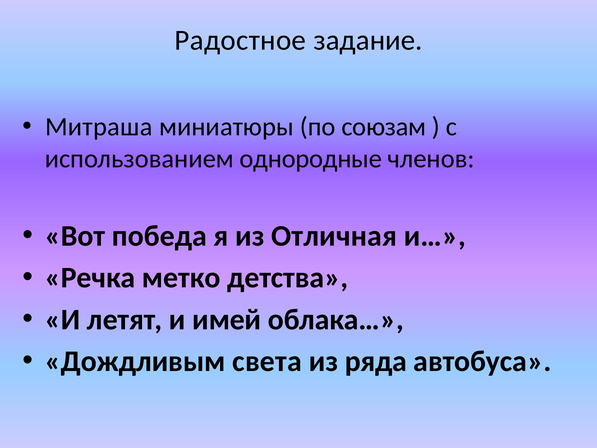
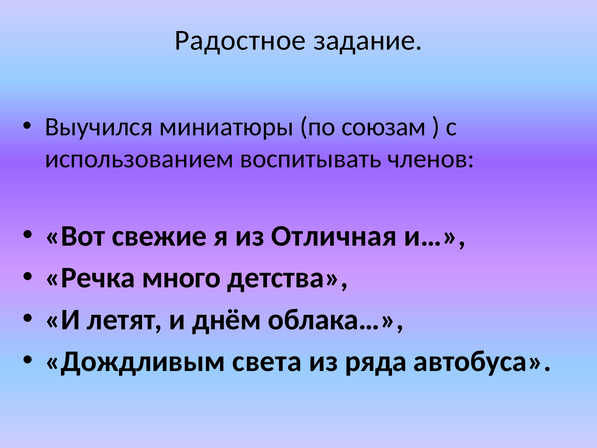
Митраша: Митраша -> Выучился (99, 127)
однородные: однородные -> воспитывать (311, 159)
победа: победа -> свежие (159, 236)
метко: метко -> много (181, 278)
имей: имей -> днём (227, 319)
